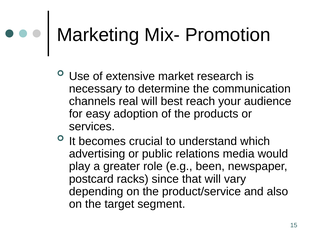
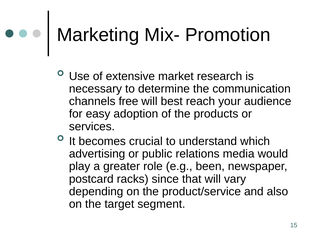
real: real -> free (128, 102)
